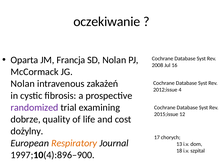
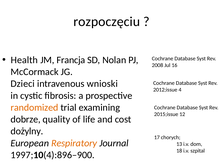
oczekiwanie: oczekiwanie -> rozpoczęciu (107, 22)
Oparta: Oparta -> Health (24, 60)
Nolan: Nolan -> Dzieci (23, 84)
zakażeń: zakażeń -> wnioski (102, 84)
randomized colour: purple -> orange (34, 108)
